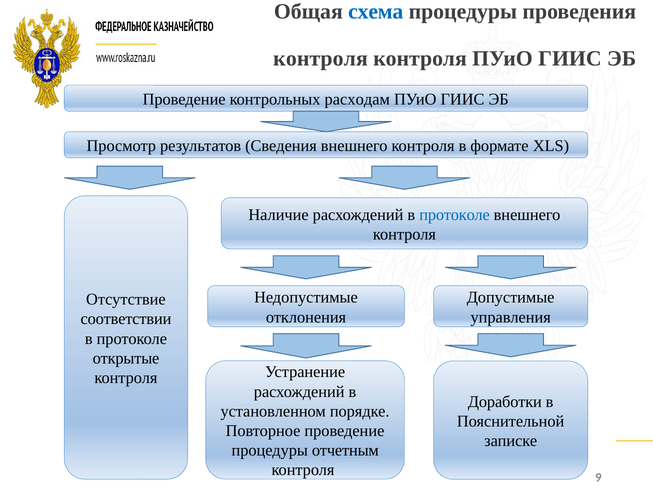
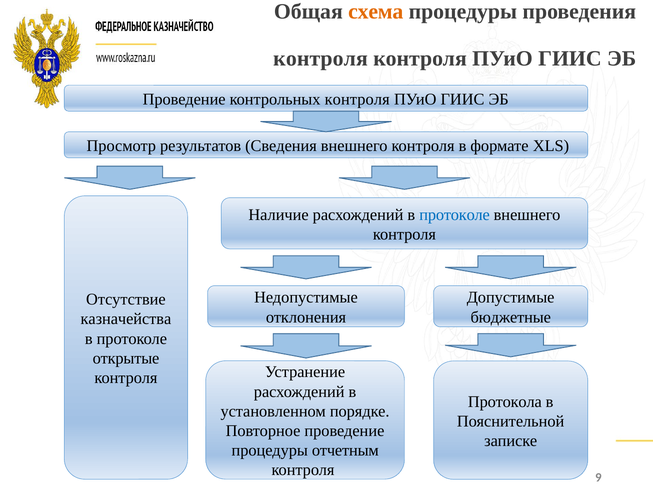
схема colour: blue -> orange (376, 12)
контрольных расходам: расходам -> контроля (357, 99)
управления: управления -> бюджетные (511, 317)
соответствии: соответствии -> казначейства (126, 319)
Доработки: Доработки -> Протокола (505, 401)
